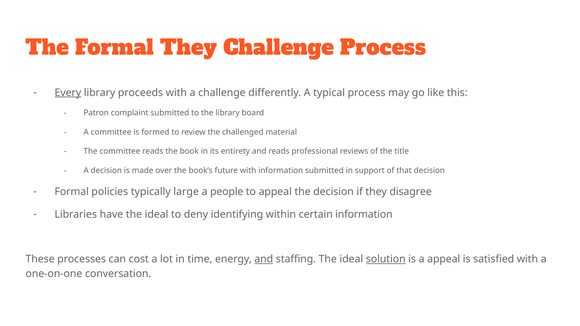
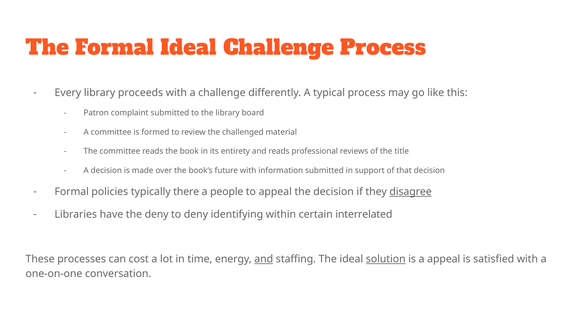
Formal They: They -> Ideal (189, 48)
Every underline: present -> none (68, 93)
large: large -> there (186, 192)
disagree underline: none -> present (411, 192)
have the ideal: ideal -> deny (157, 214)
certain information: information -> interrelated (364, 214)
